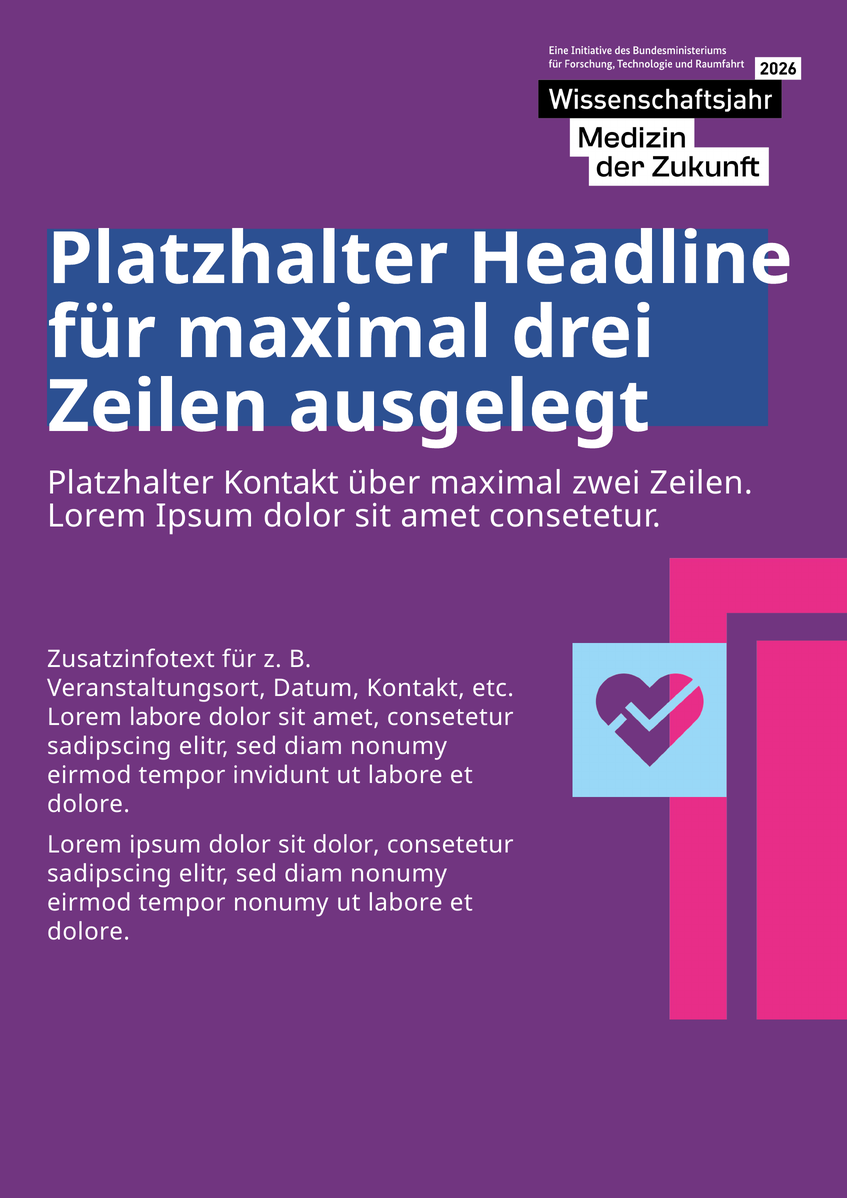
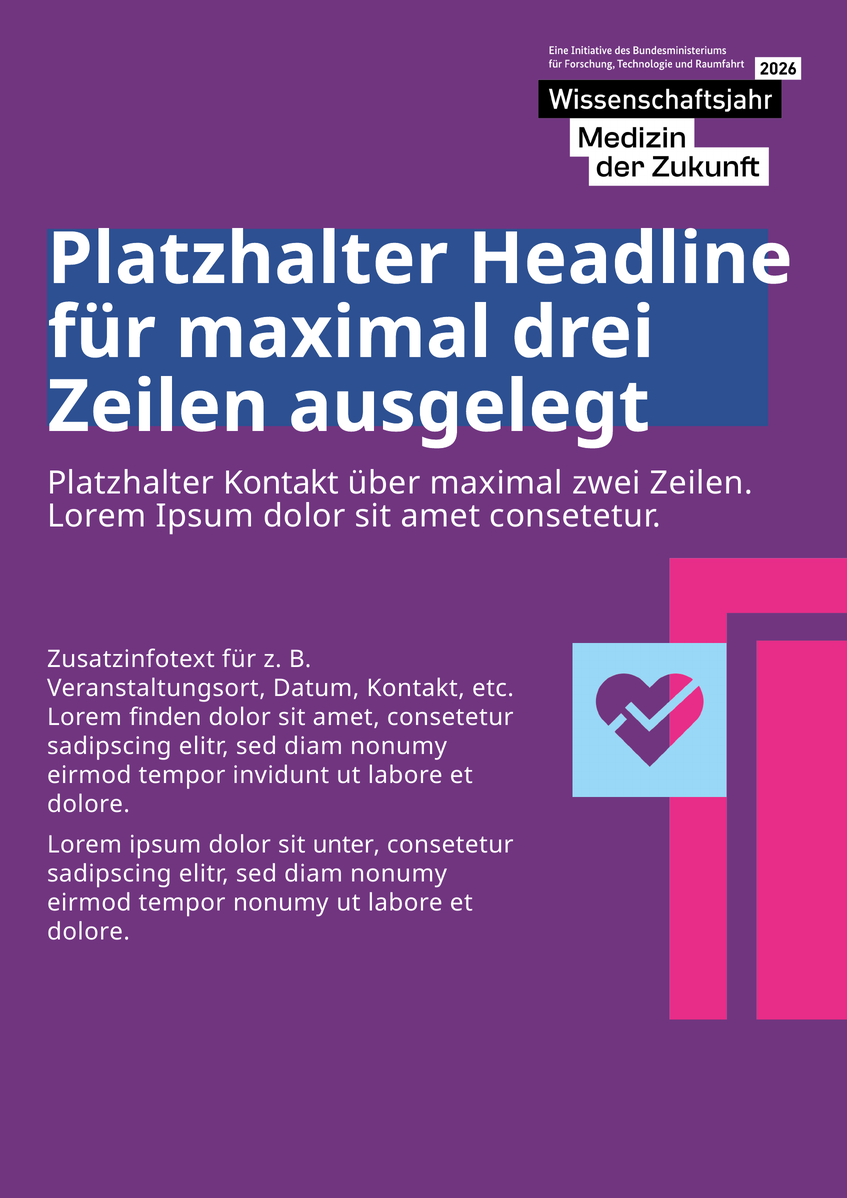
Lorem labore: labore -> finden (165, 717)
sit dolor: dolor -> unter (346, 845)
